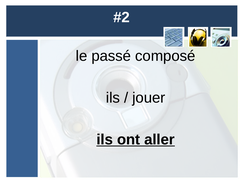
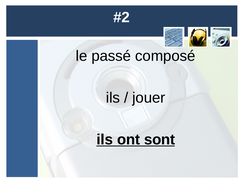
aller: aller -> sont (160, 139)
